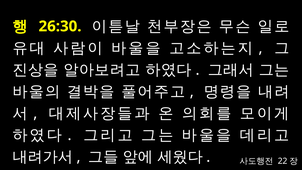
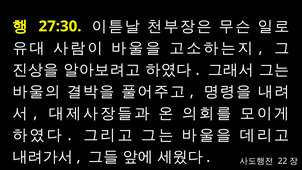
26:30: 26:30 -> 27:30 (60, 26)
